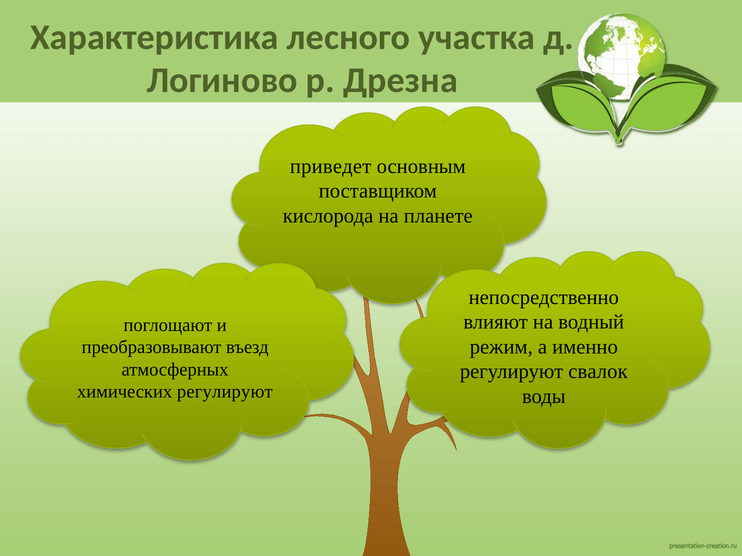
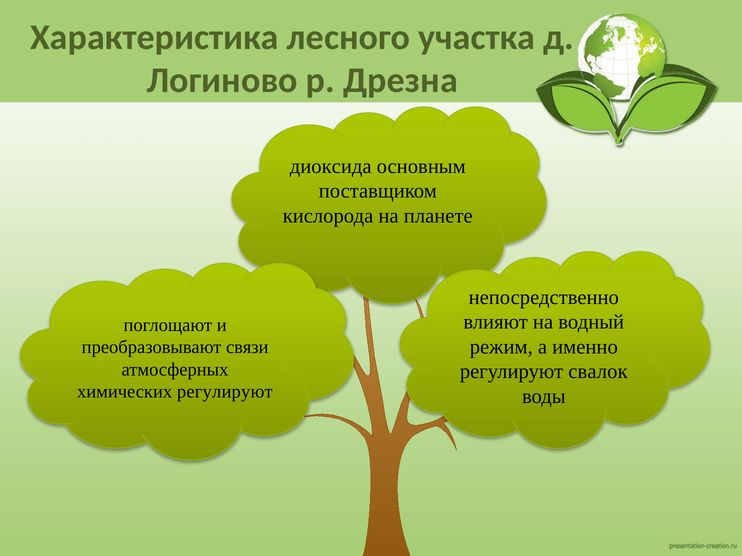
приведет: приведет -> диоксида (331, 166)
въезд: въезд -> связи (247, 348)
